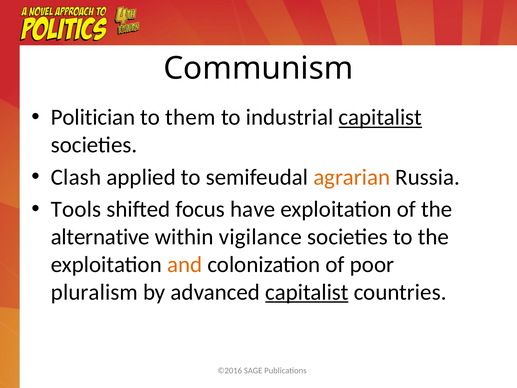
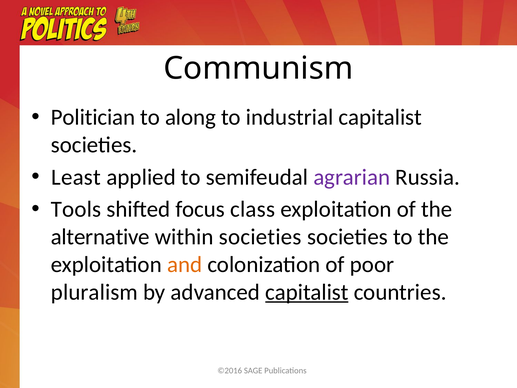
them: them -> along (190, 117)
capitalist underline: present -> none (380, 117)
Clash: Clash -> Least (76, 177)
agrarian colour: orange -> purple (352, 177)
have: have -> class (253, 209)
within vigilance: vigilance -> societies (260, 237)
